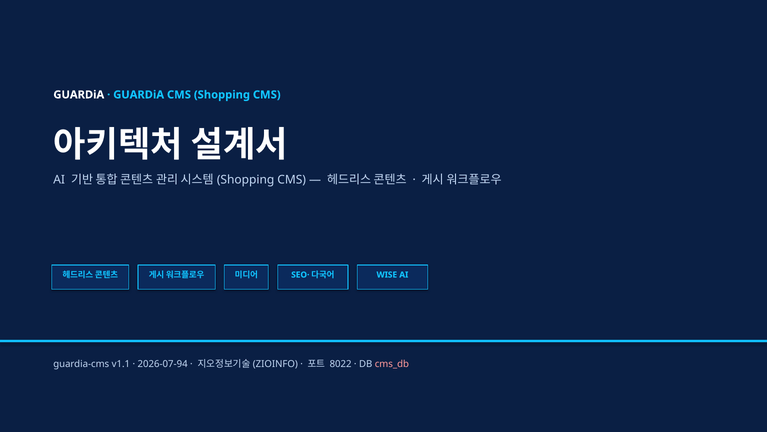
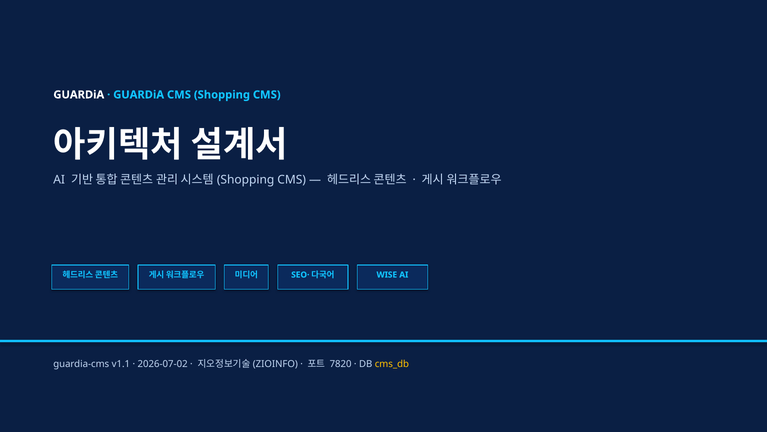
2026-07-94: 2026-07-94 -> 2026-07-02 (163, 364)
8022: 8022 -> 7820 (341, 364)
cms_db colour: pink -> yellow (392, 364)
